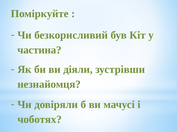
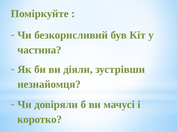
чоботях: чоботях -> коротко (40, 120)
